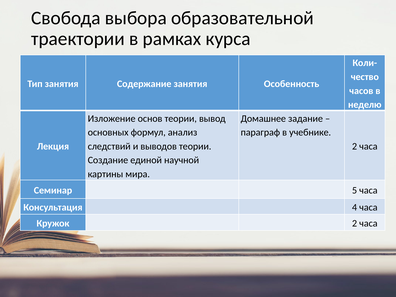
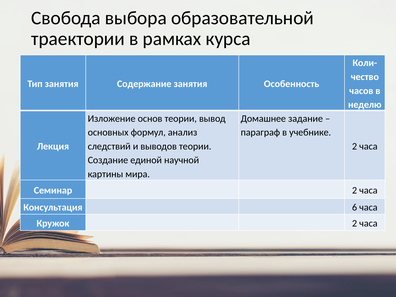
Семинар 5: 5 -> 2 (355, 190)
4: 4 -> 6 (355, 207)
